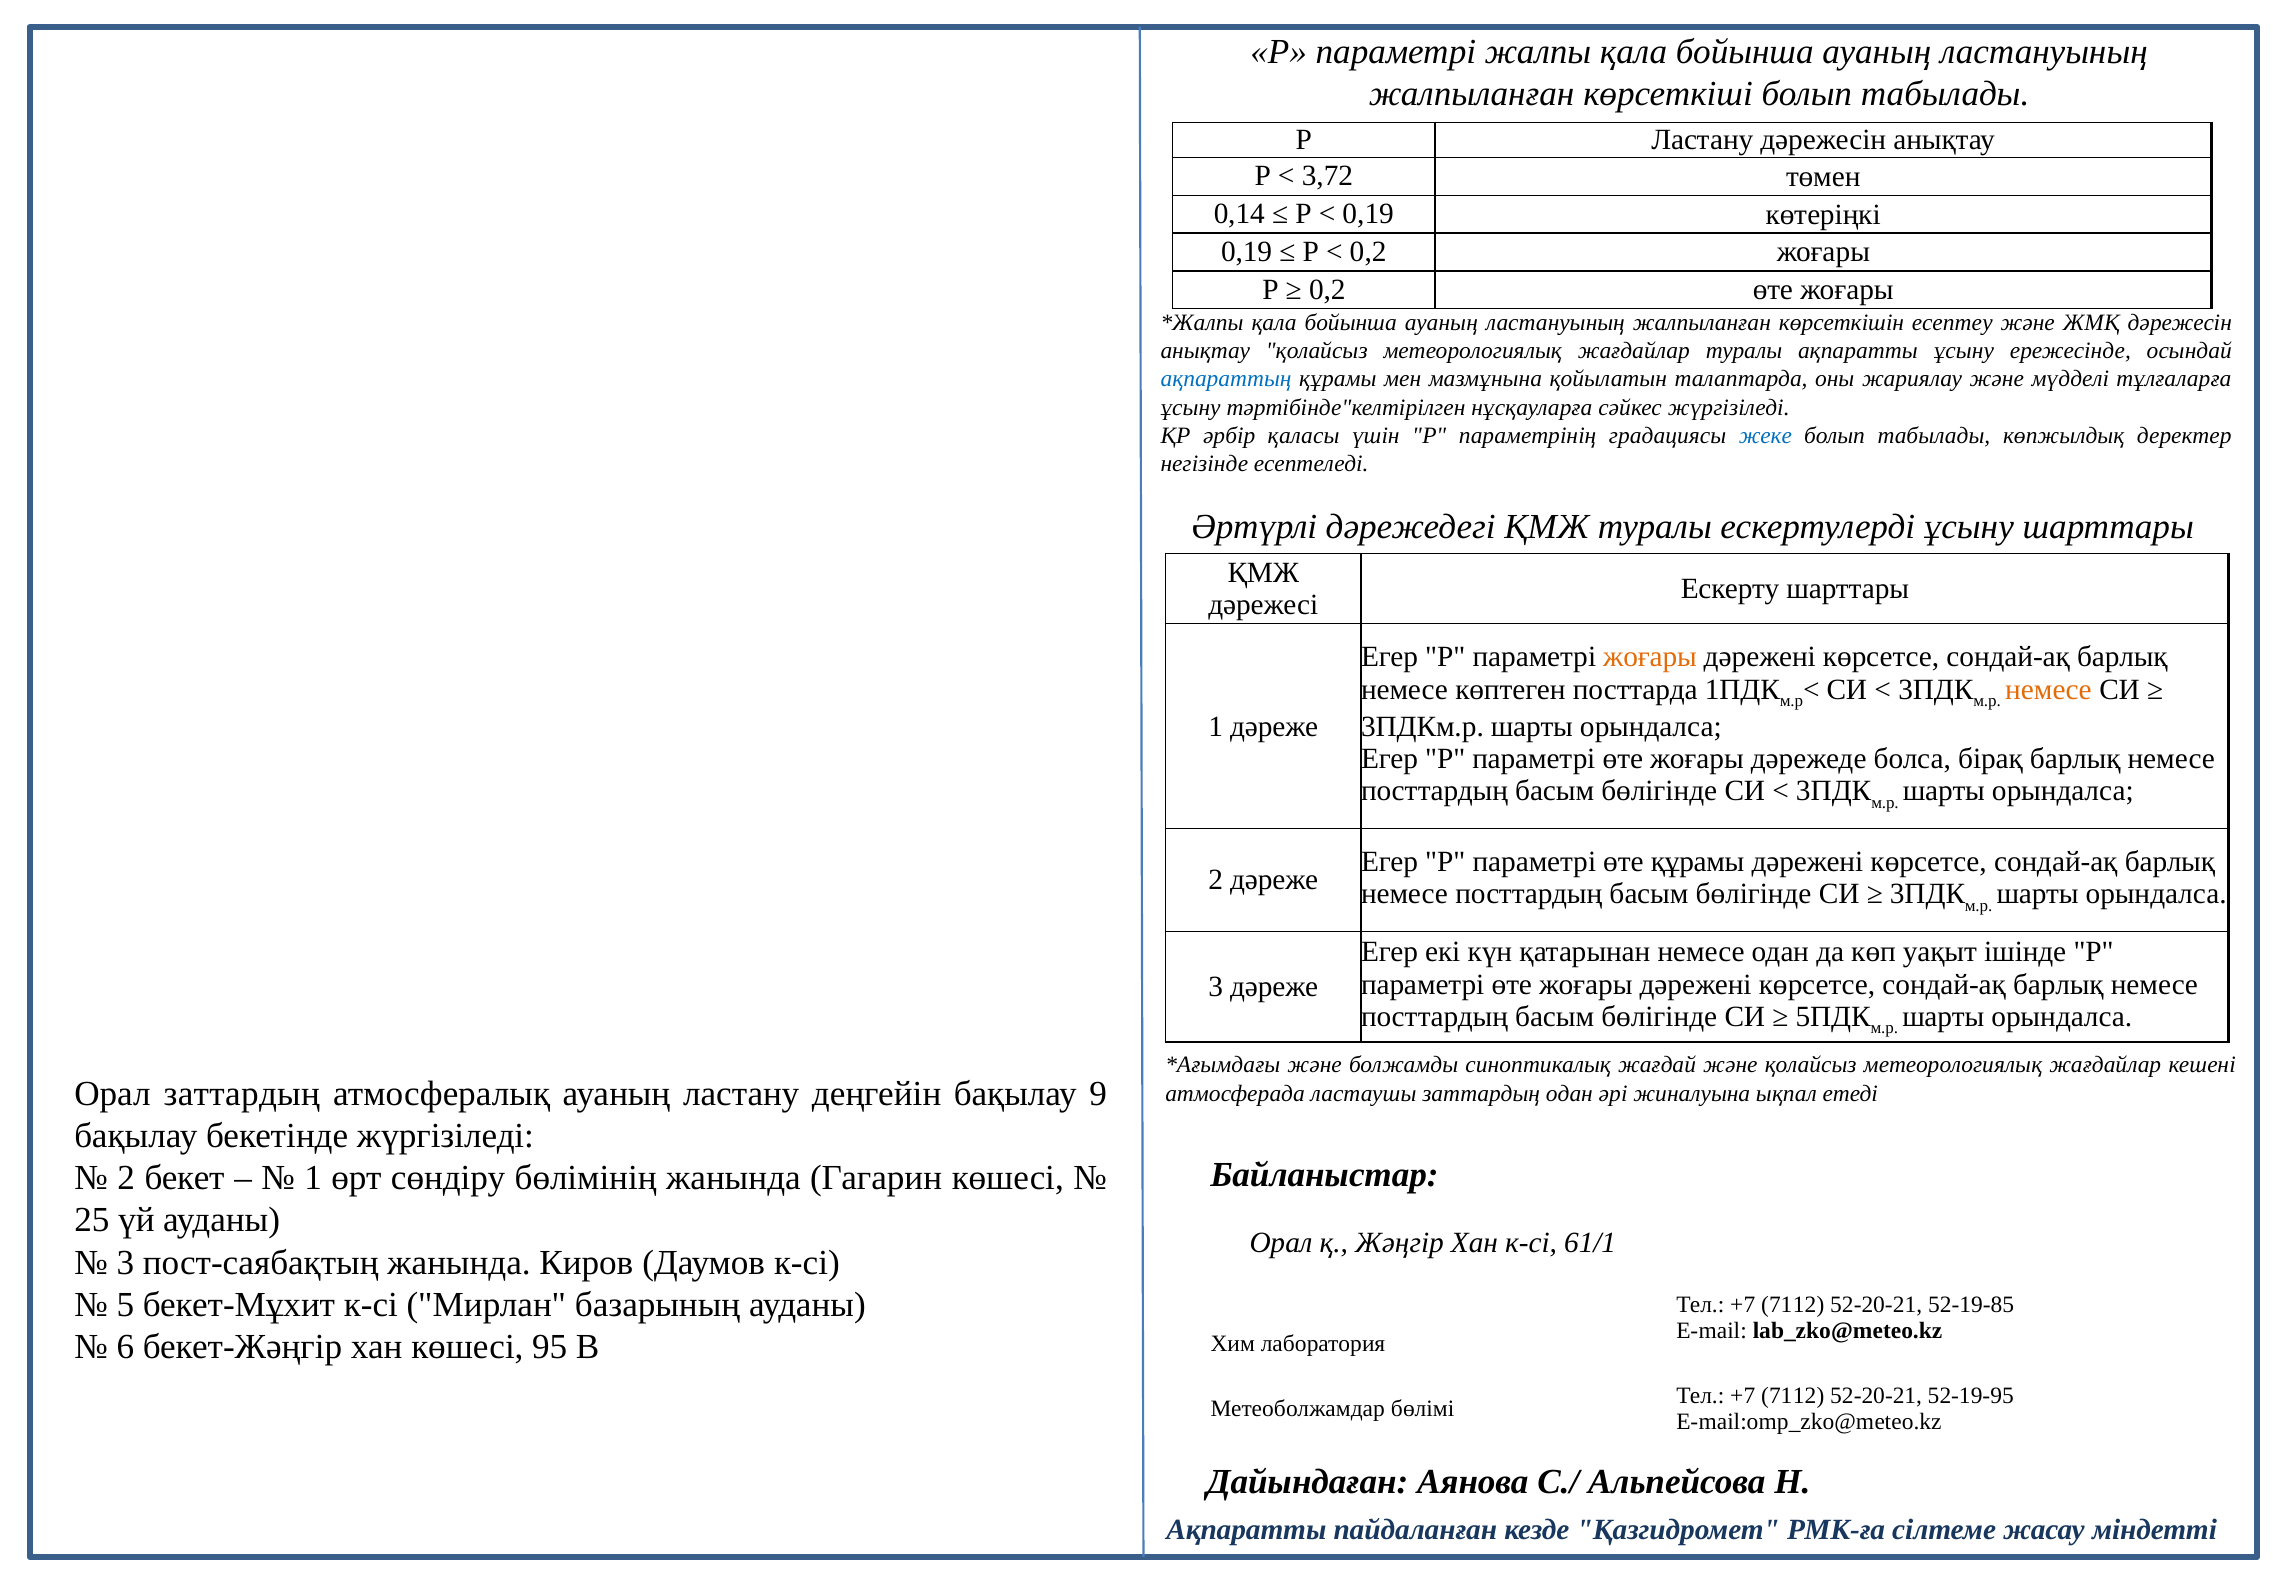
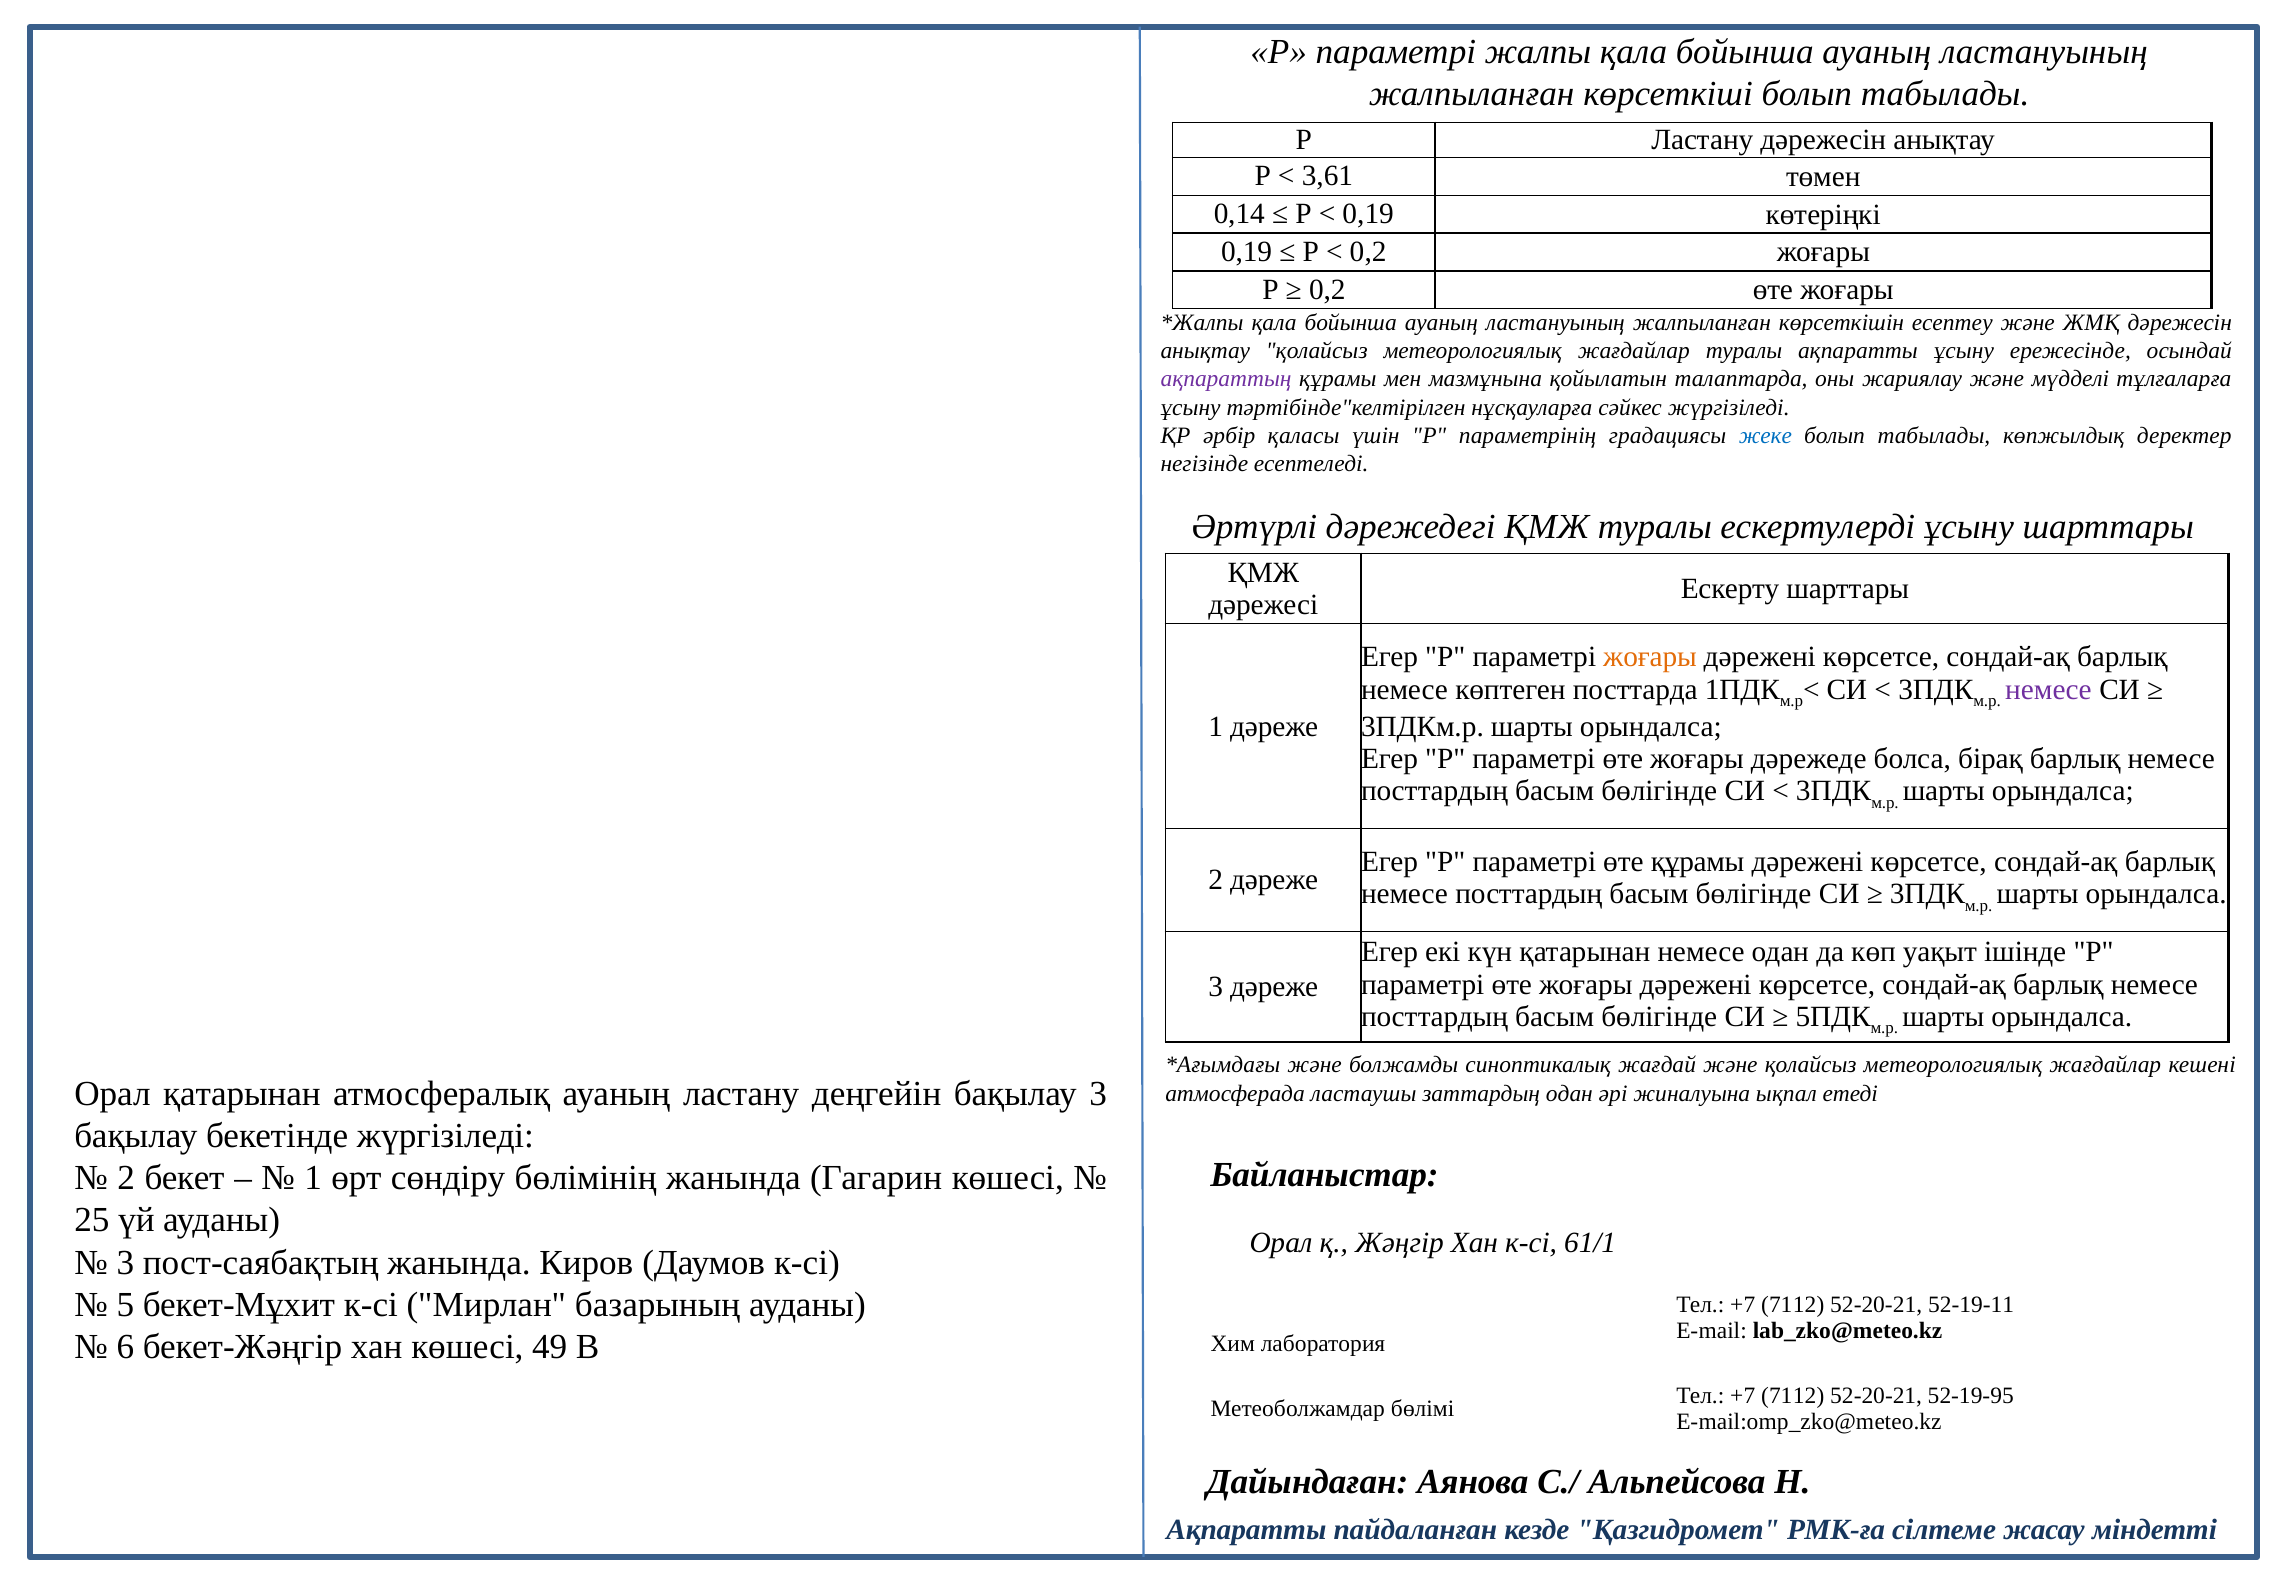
3,72: 3,72 -> 3,61 (1327, 176)
ақпараттың colour: blue -> purple (1226, 379)
немесе colour: orange -> purple (2048, 689)
Орал заттардың: заттардың -> қатарынан (242, 1093)
бақылау 9: 9 -> 3 (1098, 1093)
52-19-85: 52-19-85 -> 52-19-11 (1971, 1304)
95: 95 -> 49 (550, 1346)
